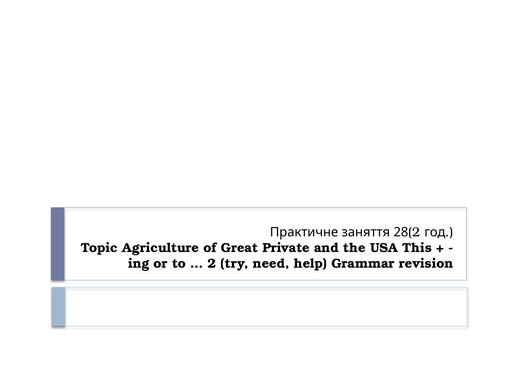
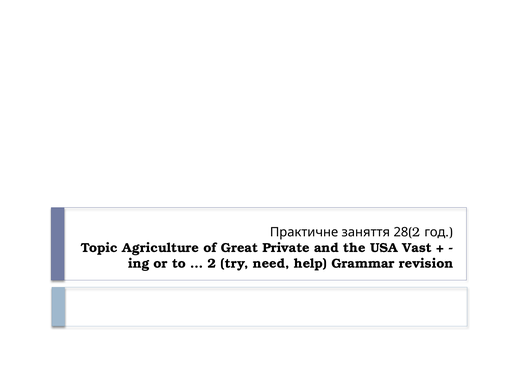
This: This -> Vast (417, 247)
